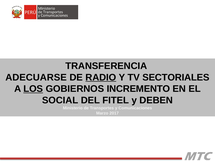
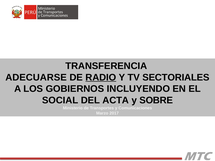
LOS underline: present -> none (33, 89)
INCREMENTO: INCREMENTO -> INCLUYENDO (138, 89)
FITEL: FITEL -> ACTA (116, 100)
DEBEN: DEBEN -> SOBRE (156, 100)
